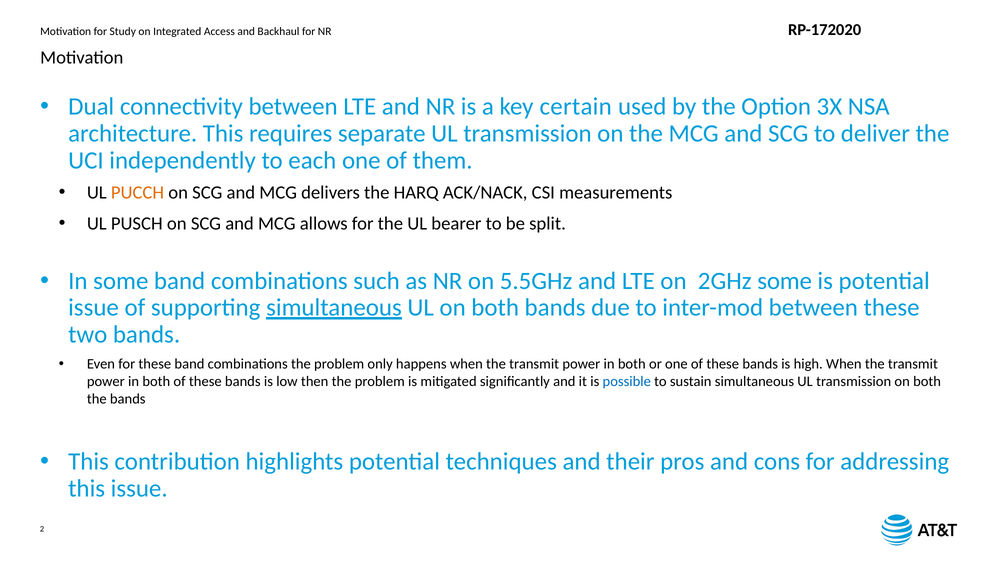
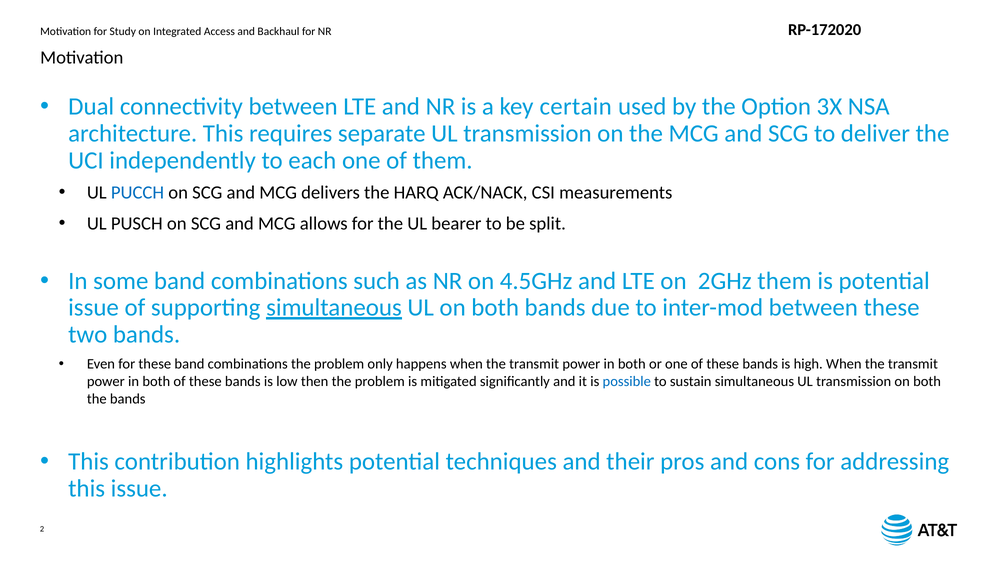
PUCCH colour: orange -> blue (138, 193)
5.5GHz: 5.5GHz -> 4.5GHz (536, 281)
2GHz some: some -> them (784, 281)
